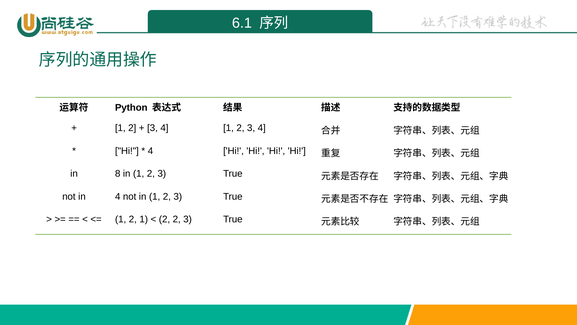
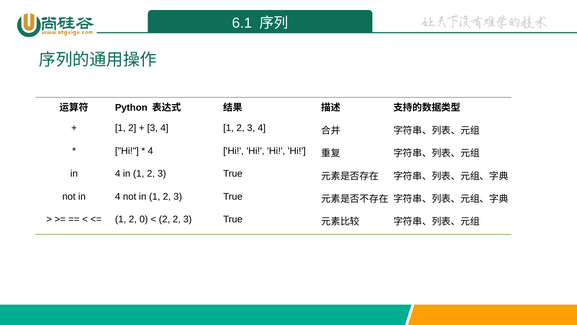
8: 8 -> 4 (118, 174)
2 1: 1 -> 0 (144, 219)
